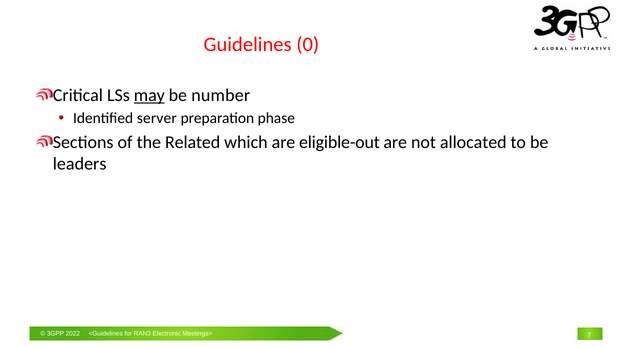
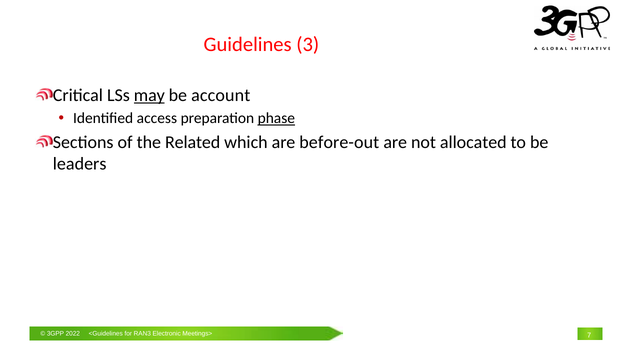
0: 0 -> 3 (308, 44)
number: number -> account (221, 95)
server: server -> access (157, 118)
phase underline: none -> present (276, 118)
eligible-out: eligible-out -> before-out (339, 142)
